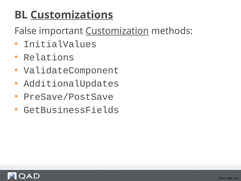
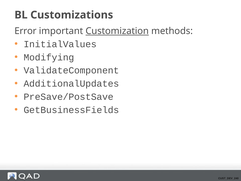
Customizations underline: present -> none (72, 15)
False: False -> Error (25, 31)
Relations: Relations -> Modifying (49, 57)
